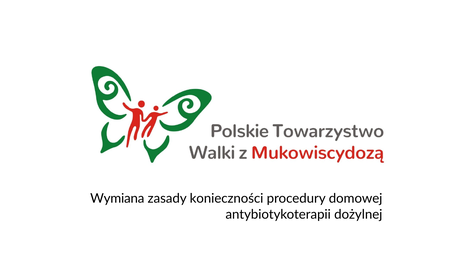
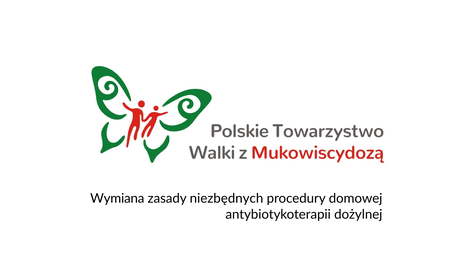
konieczności: konieczności -> niezbędnych (227, 199)
